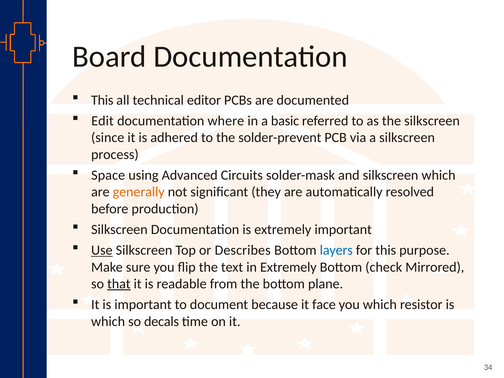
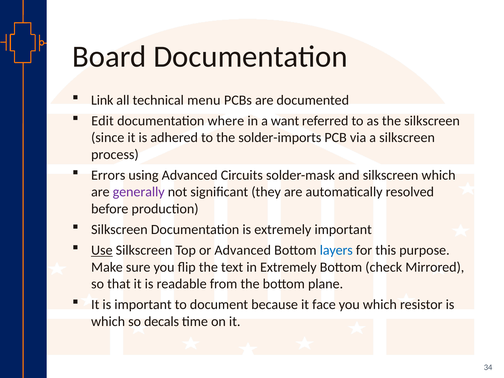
This: This -> Link (102, 100)
editor: editor -> menu (204, 100)
basic: basic -> want (285, 121)
solder-prevent: solder-prevent -> solder-imports (280, 138)
Space: Space -> Errors (108, 175)
generally colour: orange -> purple (139, 192)
or Describes: Describes -> Advanced (243, 250)
that underline: present -> none (119, 284)
